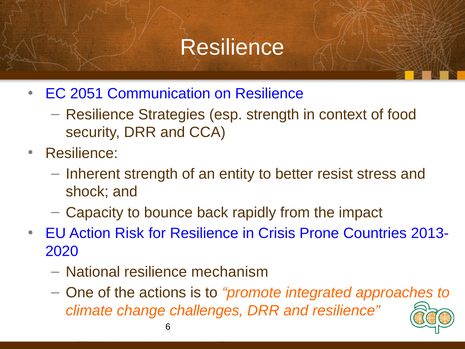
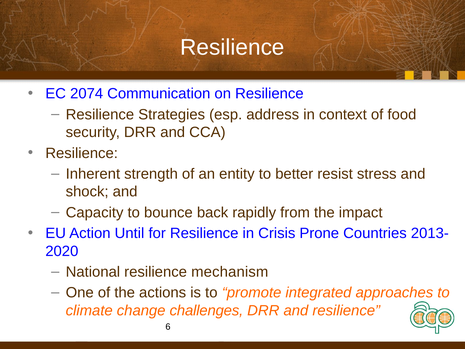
2051: 2051 -> 2074 (87, 94)
esp strength: strength -> address (273, 114)
Risk: Risk -> Until (129, 233)
